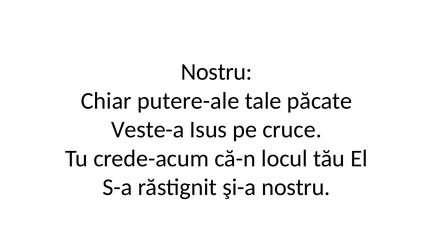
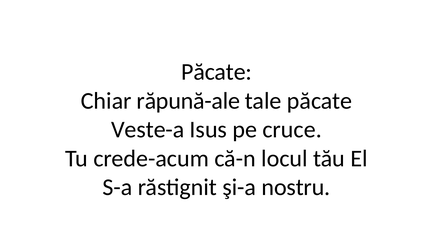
Nostru: Nostru -> Păcate (217, 72)
putere-ale: putere-ale -> răpună-ale (188, 101)
